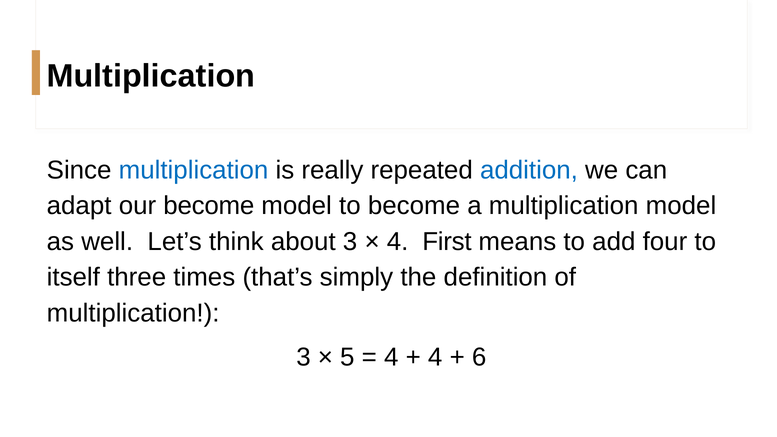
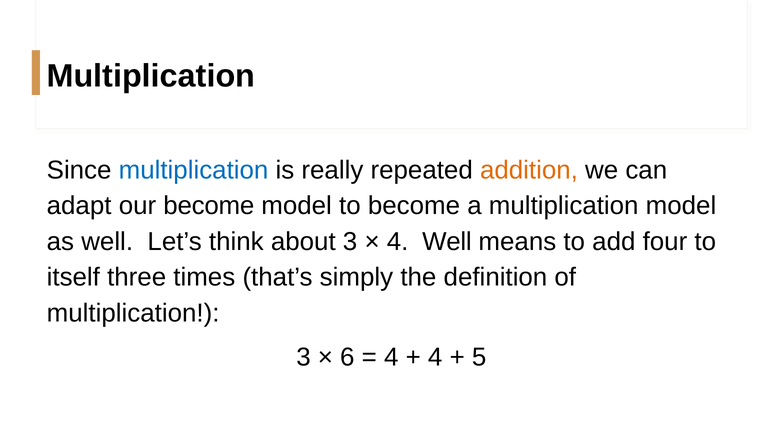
addition colour: blue -> orange (529, 170)
4 First: First -> Well (447, 242)
5: 5 -> 6 (347, 357)
6: 6 -> 5 (479, 357)
